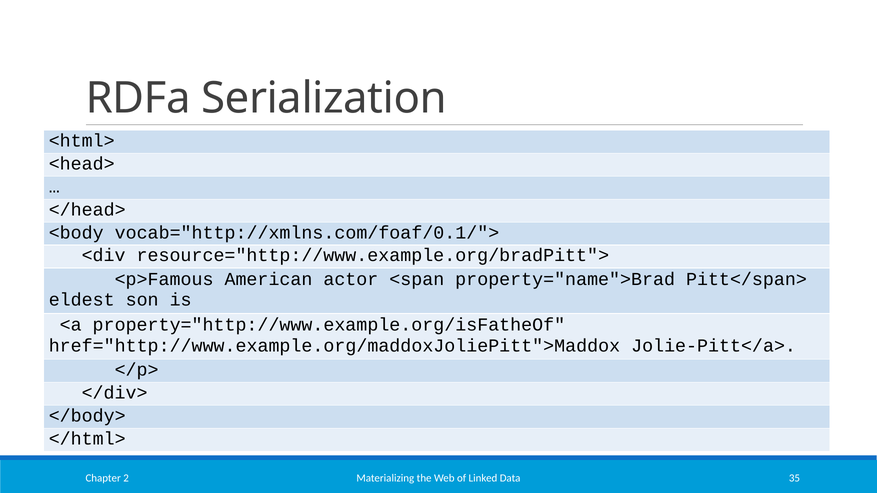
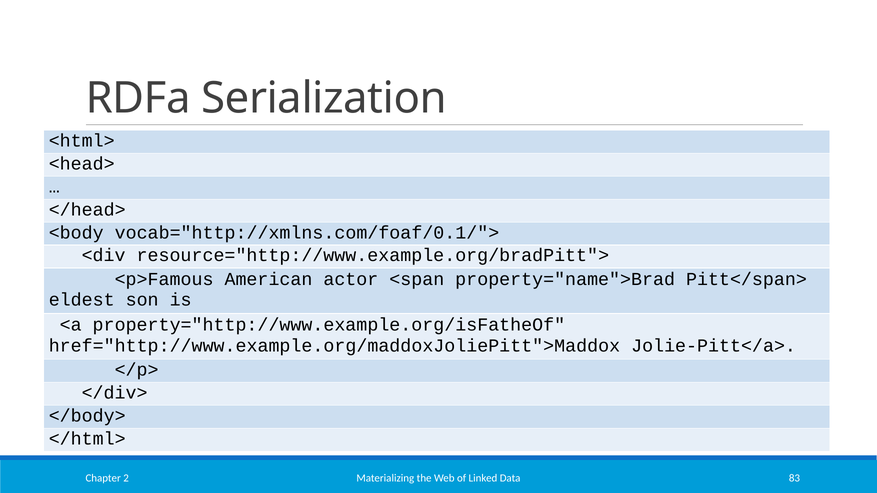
35: 35 -> 83 (794, 478)
